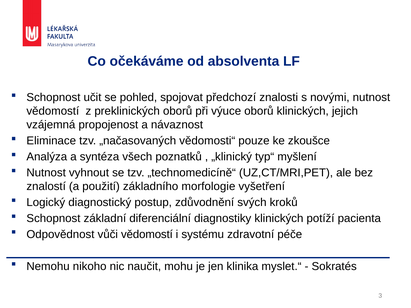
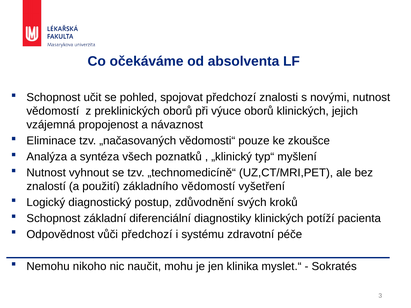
základního morfologie: morfologie -> vědomostí (208, 187)
vůči vědomostí: vědomostí -> předchozí (147, 235)
